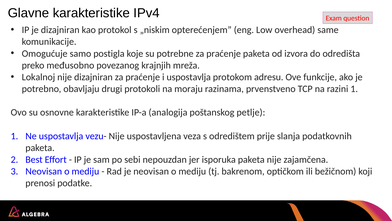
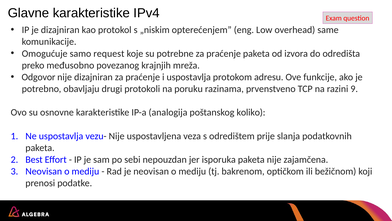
postigla: postigla -> request (109, 53)
Lokalnoj: Lokalnoj -> Odgovor (38, 77)
moraju: moraju -> poruku (189, 89)
razini 1: 1 -> 9 (354, 89)
petlje: petlje -> koliko (251, 112)
